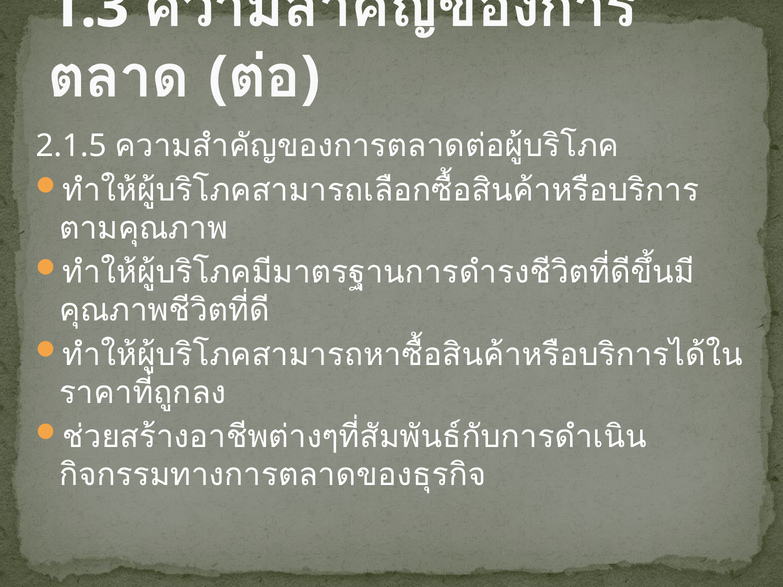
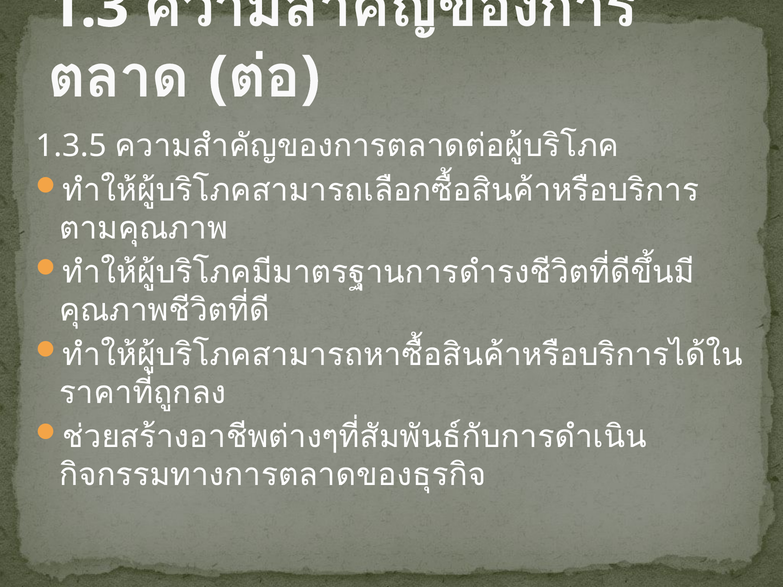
2.1.5: 2.1.5 -> 1.3.5 (71, 146)
